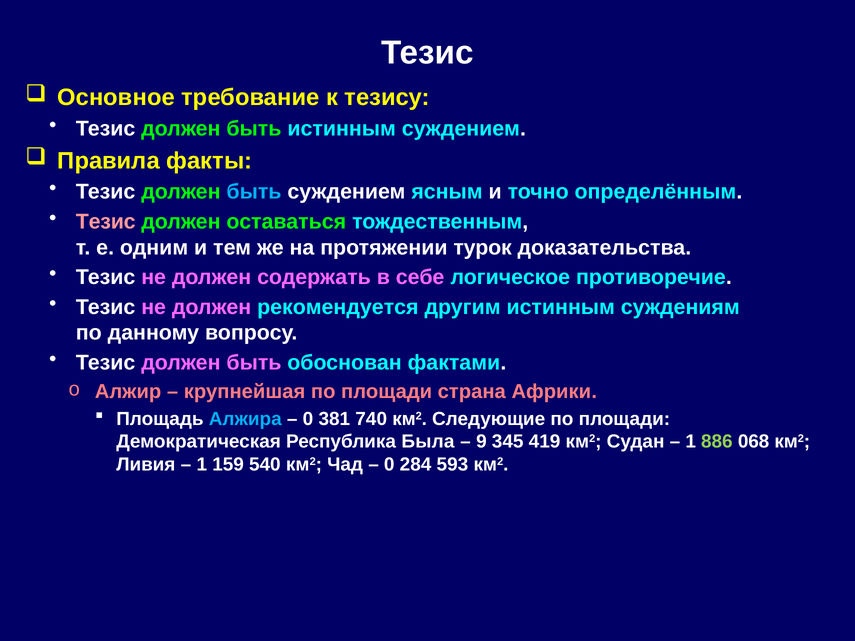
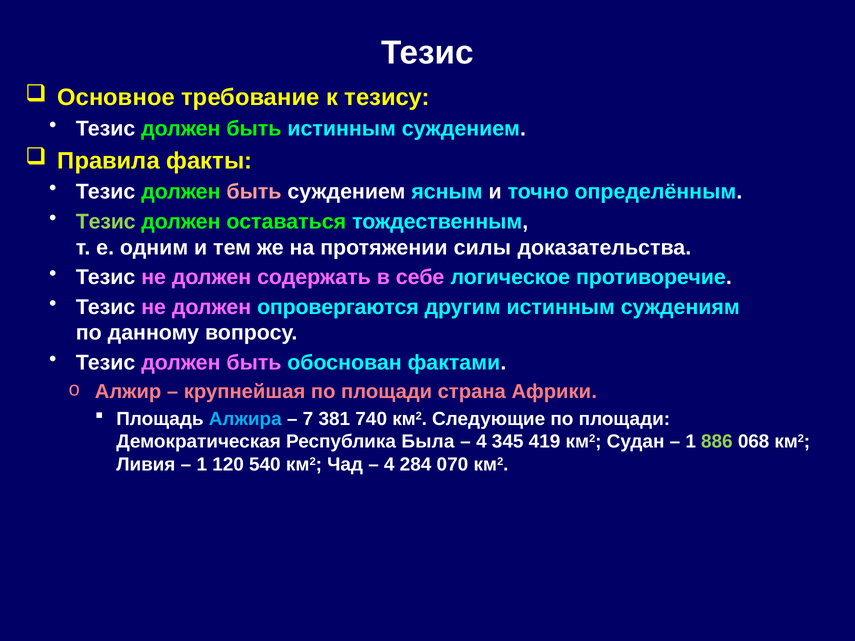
быть colour: light blue -> pink (254, 192)
Тезис colour: pink -> light green (106, 222)
турок: турок -> силы (482, 248)
рекомендуется: рекомендуется -> опровергаются (338, 307)
0: 0 -> 7 (308, 419)
9: 9 -> 4 (481, 442)
159: 159 -> 120 (228, 465)
0: 0 -> 4 (389, 465)
593: 593 -> 070 (452, 465)
